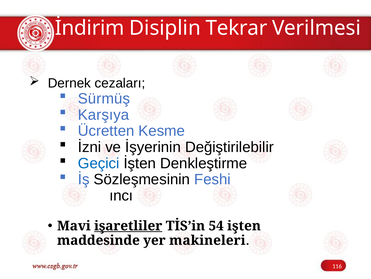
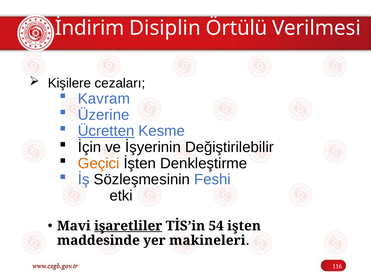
Tekrar: Tekrar -> Örtülü (237, 28)
Dernek: Dernek -> Kişilere (69, 83)
Sürmüş: Sürmüş -> Kavram (104, 98)
Karşıya: Karşıya -> Üzerine (104, 115)
Ücretten underline: none -> present (106, 131)
İzni: İzni -> İçin (90, 147)
Geçici colour: blue -> orange (99, 163)
ıncı: ıncı -> etki (121, 195)
